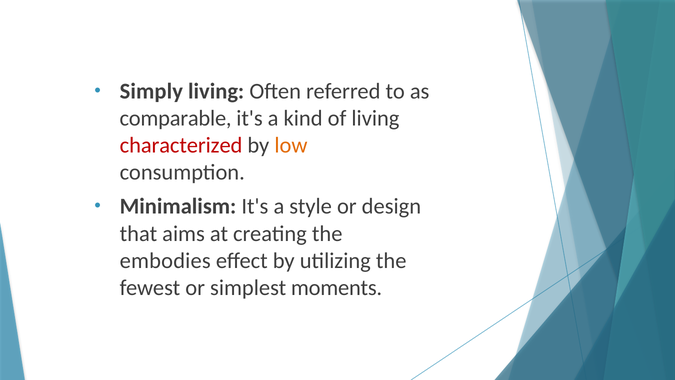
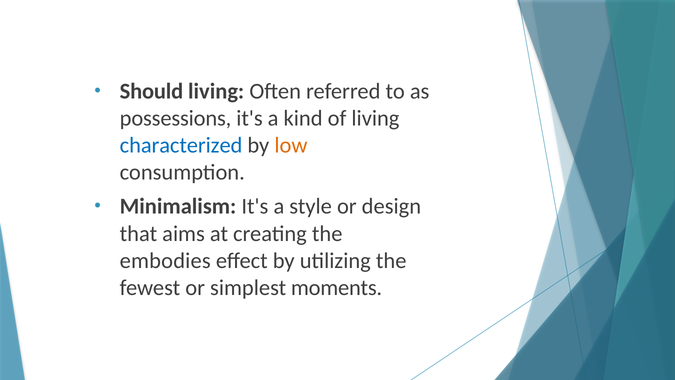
Simply: Simply -> Should (151, 91)
comparable: comparable -> possessions (176, 118)
characterized colour: red -> blue (181, 145)
